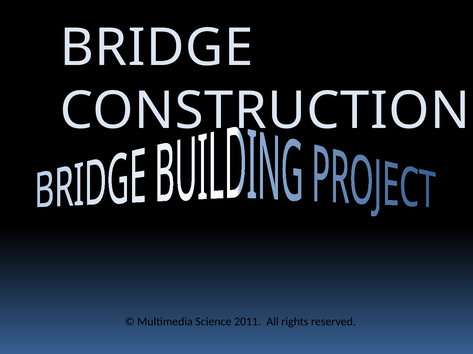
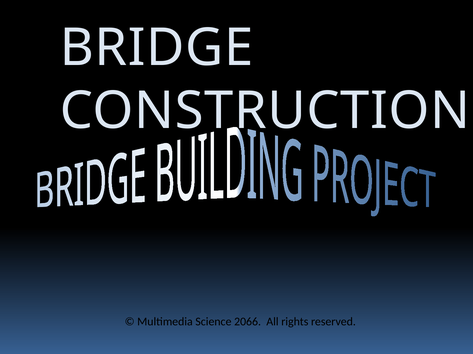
2011: 2011 -> 2066 (248, 322)
